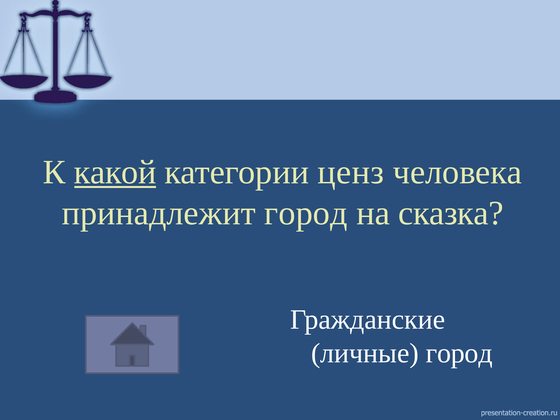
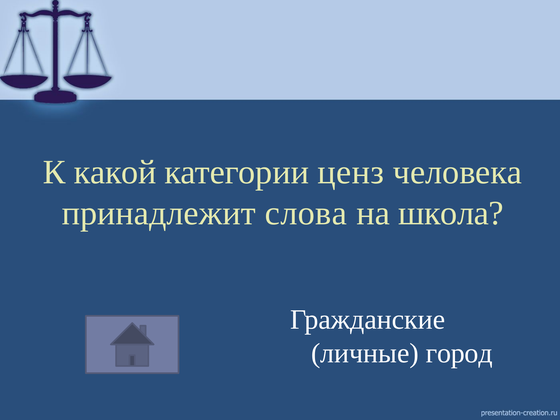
какой underline: present -> none (115, 172)
принадлежит город: город -> слова (306, 213)
сказка: сказка -> школа (451, 213)
